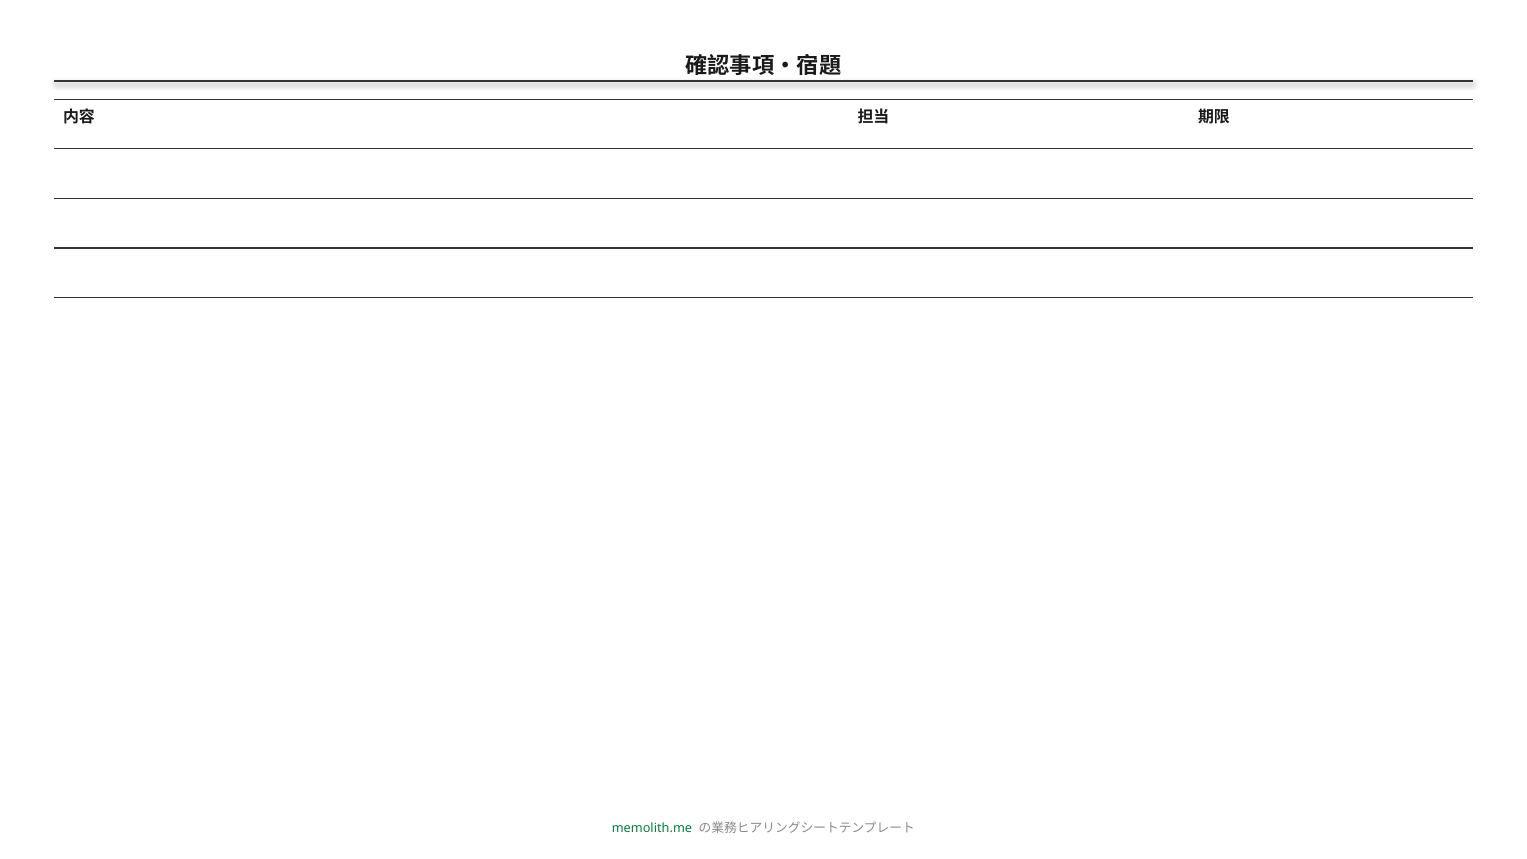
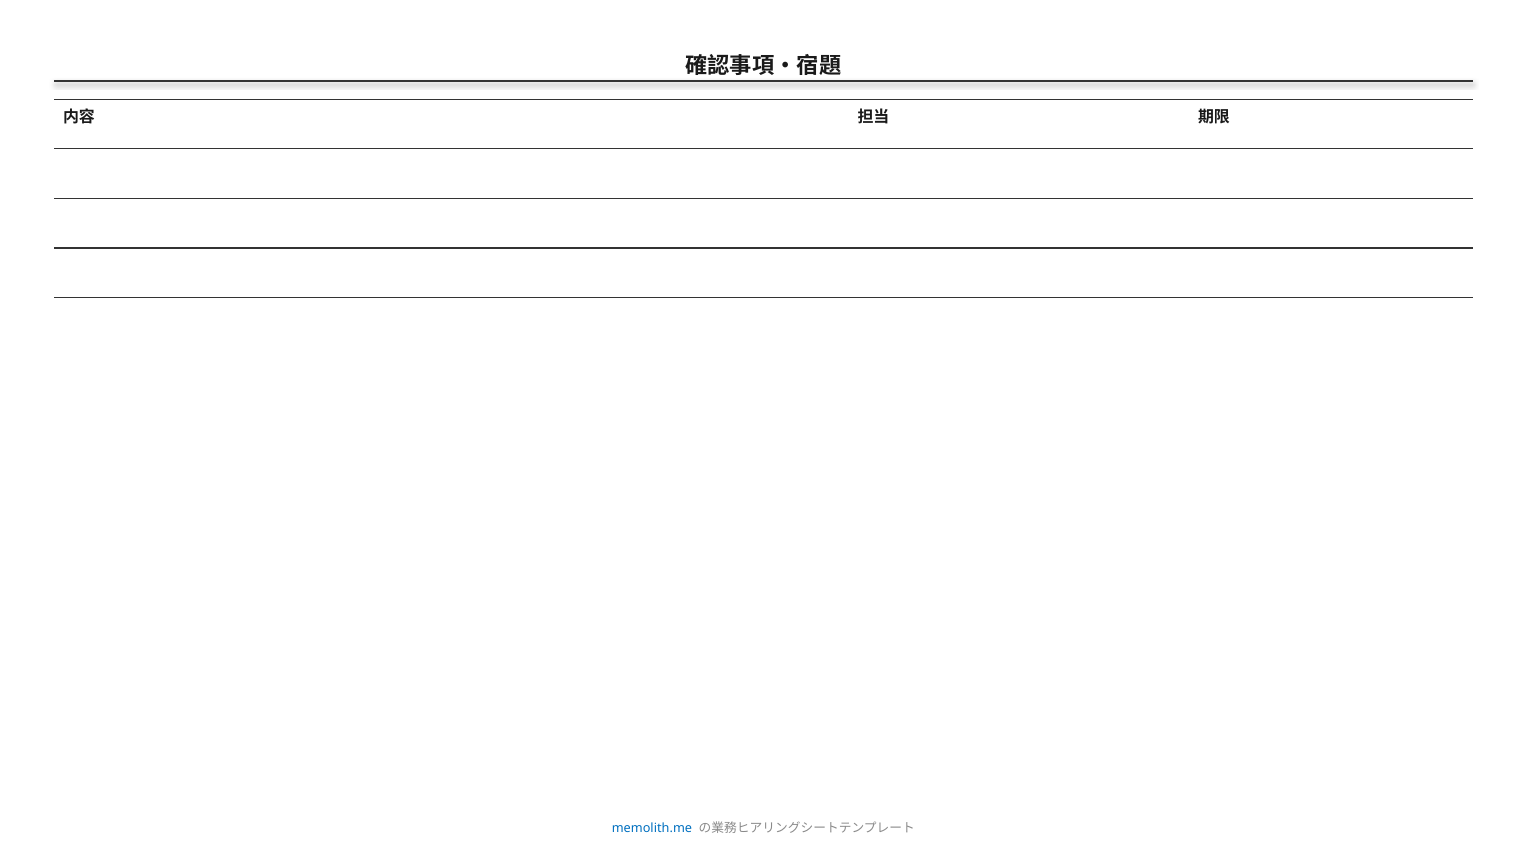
memolith.me colour: green -> blue (652, 828)
